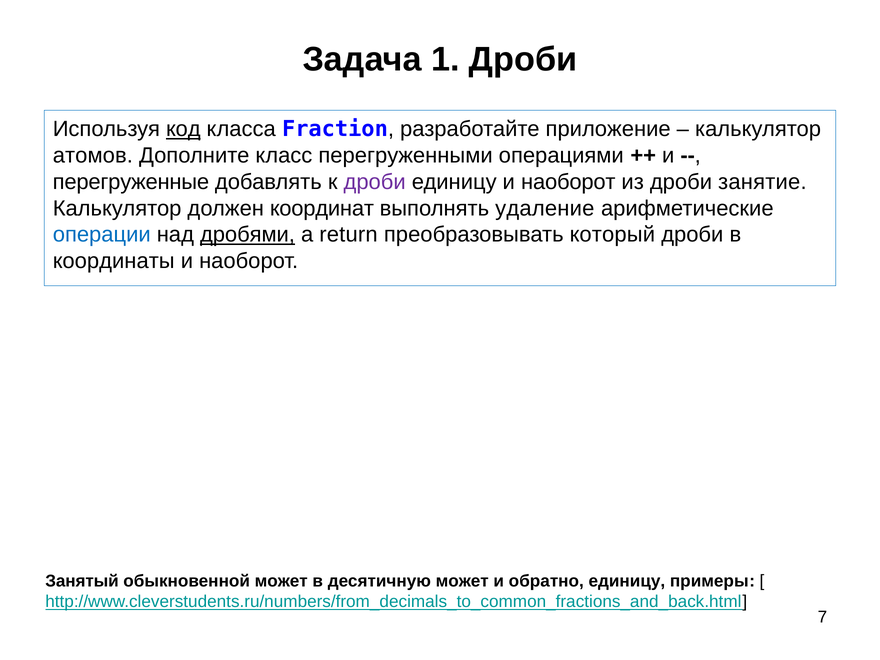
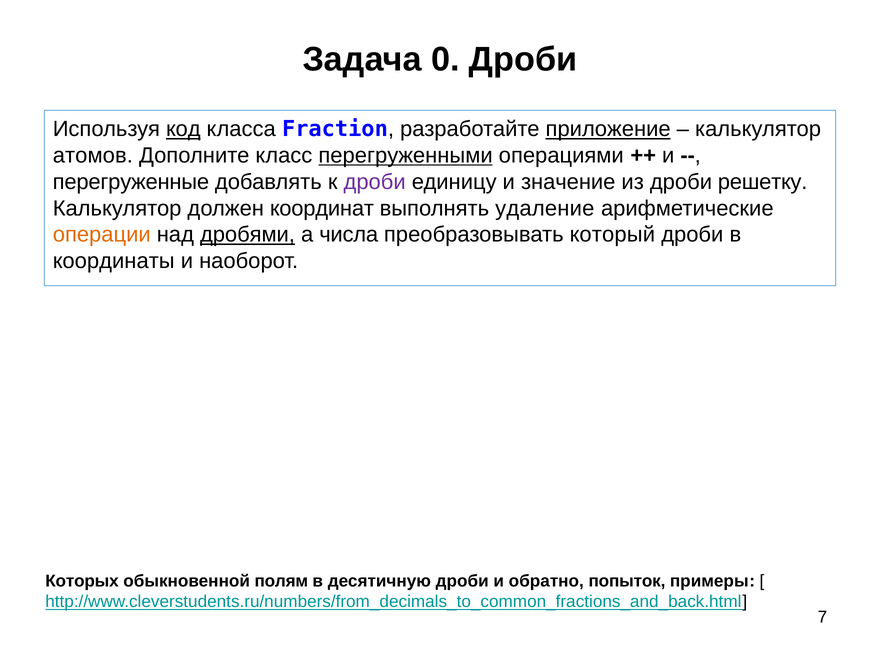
1: 1 -> 0 (445, 60)
приложение underline: none -> present (608, 129)
перегруженными underline: none -> present (406, 156)
единицу и наоборот: наоборот -> значение (568, 182)
занятие: занятие -> решетку (763, 182)
операции colour: blue -> orange (102, 235)
return: return -> числа (349, 235)
Занятый: Занятый -> Которых (82, 581)
обыкновенной может: может -> полям (281, 581)
десятичную может: может -> дроби (462, 581)
обратно единицу: единицу -> попыток (627, 581)
